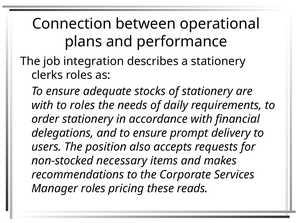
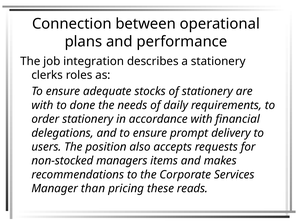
to roles: roles -> done (83, 105)
necessary: necessary -> managers (122, 161)
Manager roles: roles -> than (93, 188)
